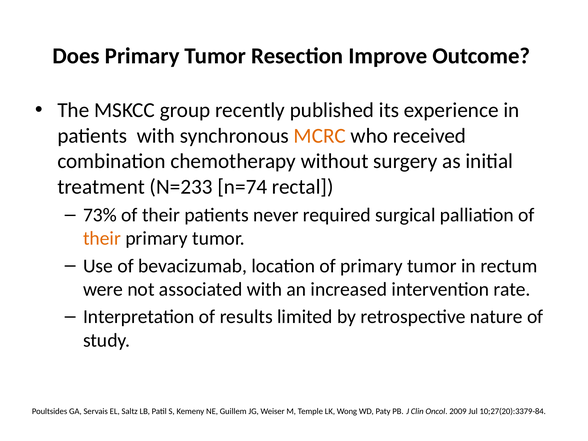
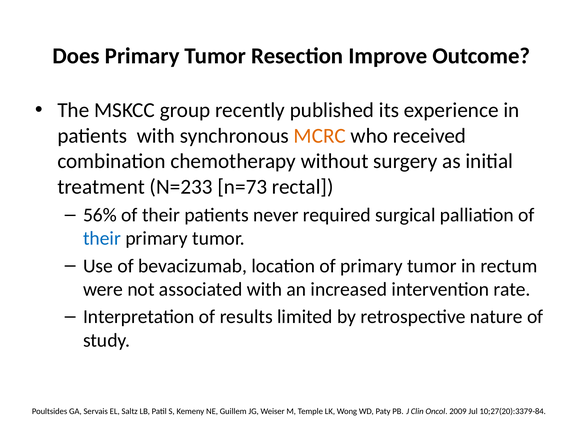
n=74: n=74 -> n=73 (242, 187)
73%: 73% -> 56% (100, 215)
their colour: orange -> blue (102, 238)
